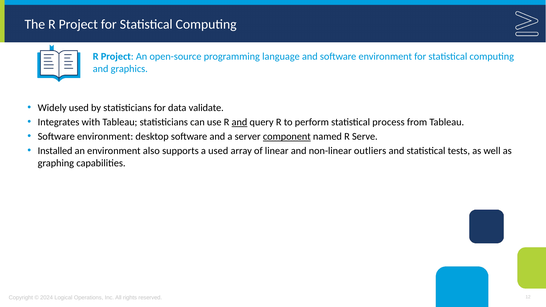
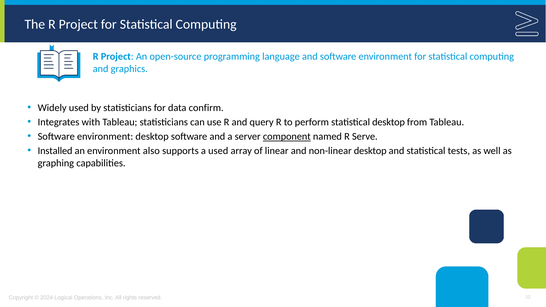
validate: validate -> confirm (206, 108)
and underline: present -> none (239, 122)
statistical process: process -> desktop (389, 122)
non-linear outliers: outliers -> desktop (370, 151)
